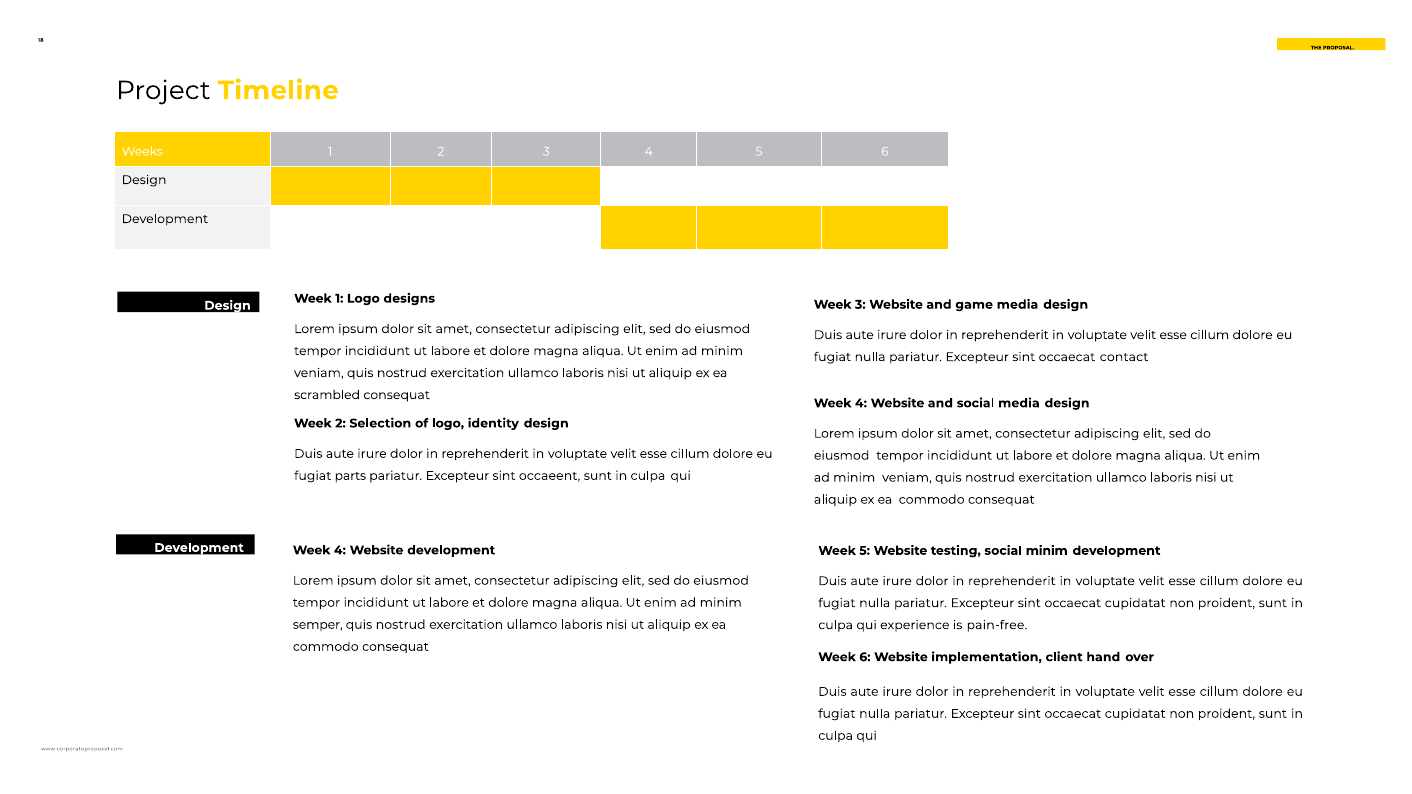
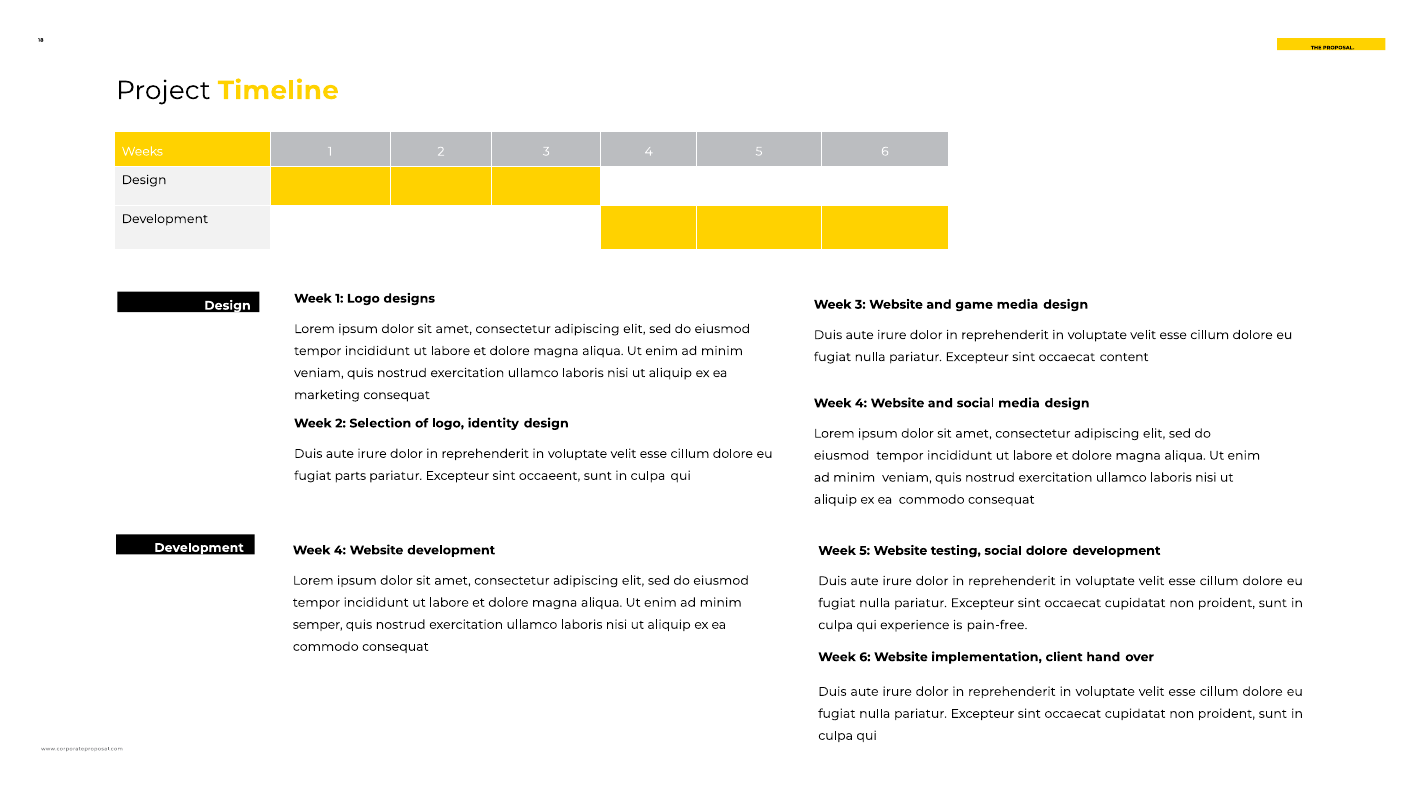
contact: contact -> content (1124, 357)
scrambled: scrambled -> marketing (327, 395)
social minim: minim -> dolore (1047, 551)
